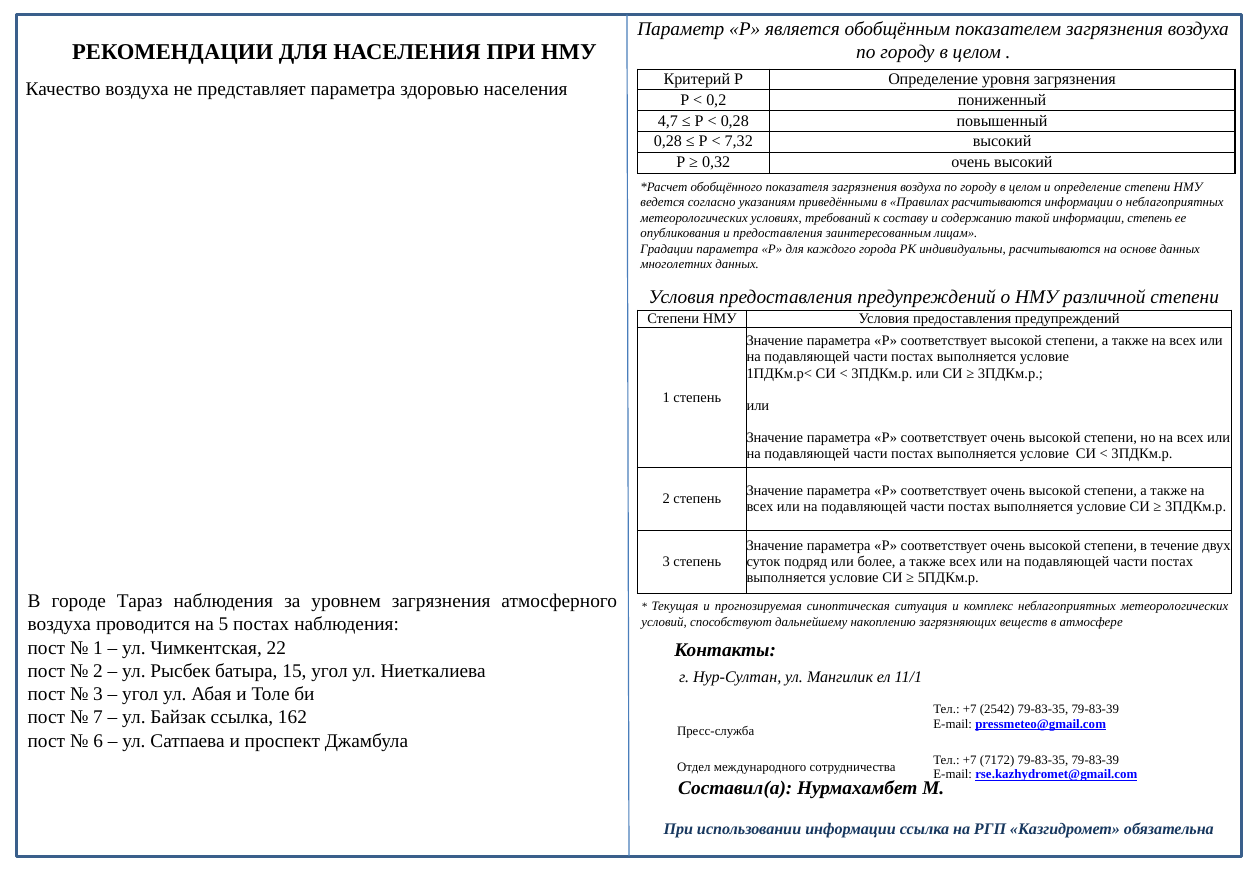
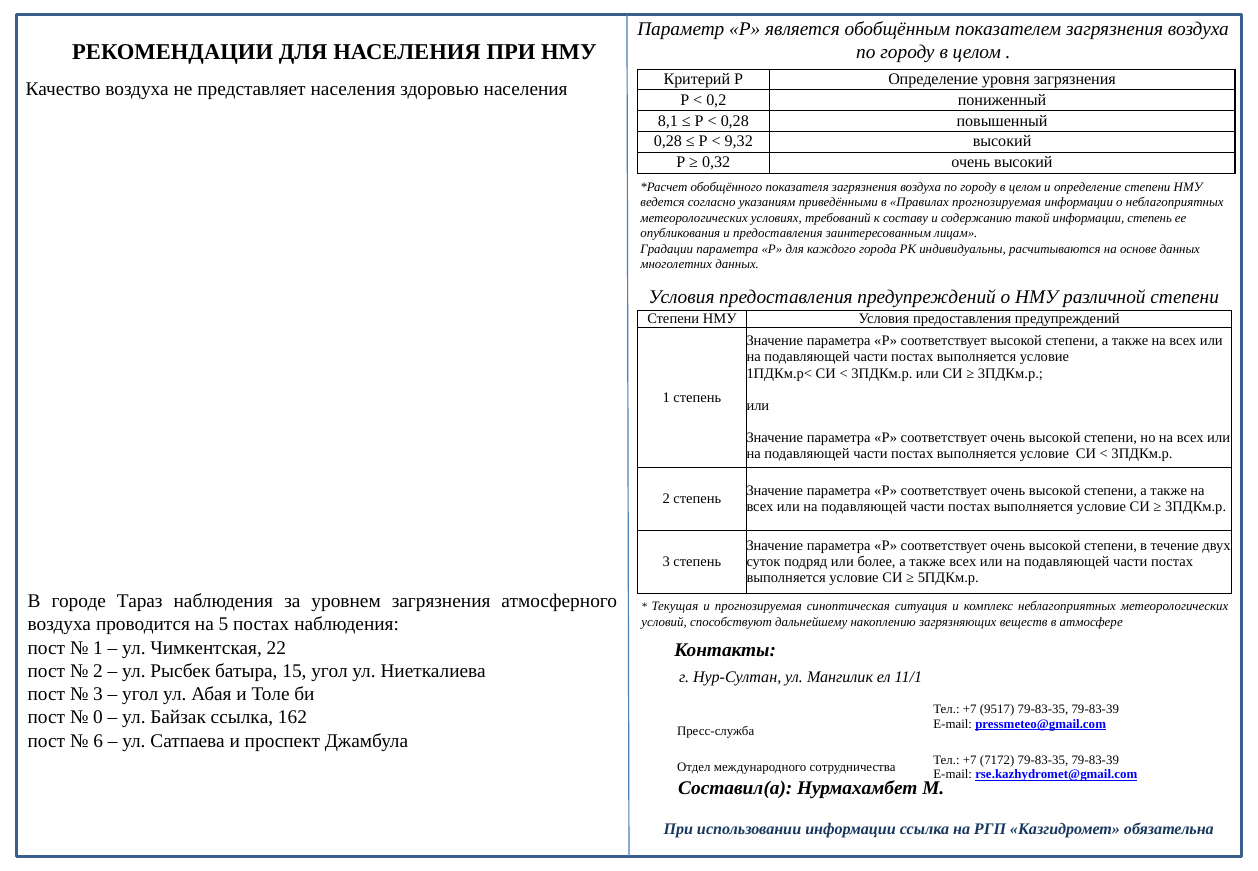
представляет параметра: параметра -> населения (353, 89)
4,7: 4,7 -> 8,1 (668, 121)
7,32: 7,32 -> 9,32 (739, 142)
Правилах расчитываются: расчитываются -> прогнозируемая (997, 202)
2542: 2542 -> 9517 (997, 709)
7: 7 -> 0 (98, 717)
